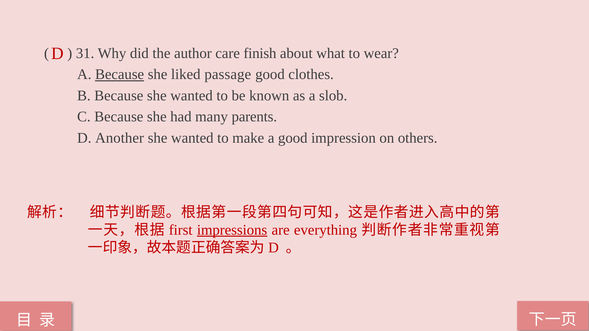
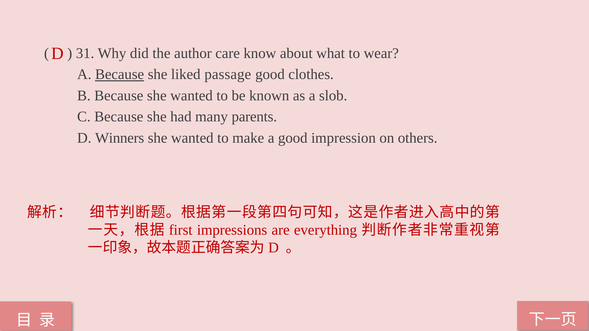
finish: finish -> know (260, 53)
Another: Another -> Winners (120, 138)
impressions underline: present -> none (232, 230)
